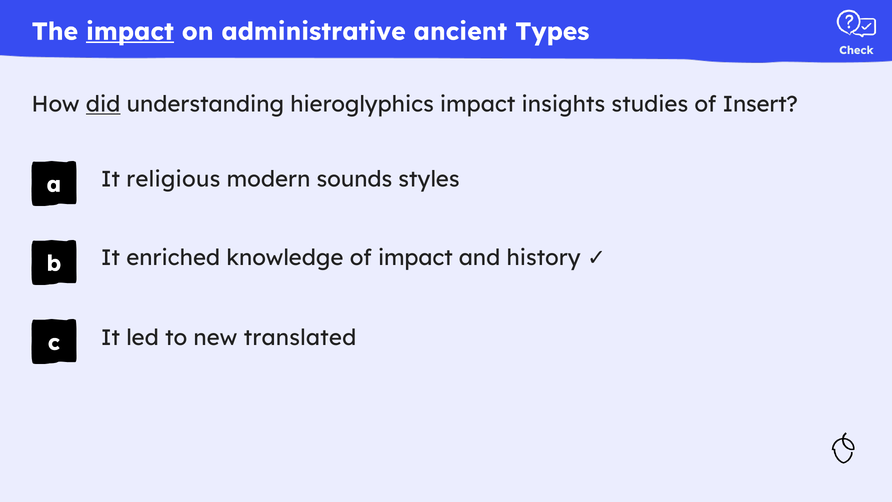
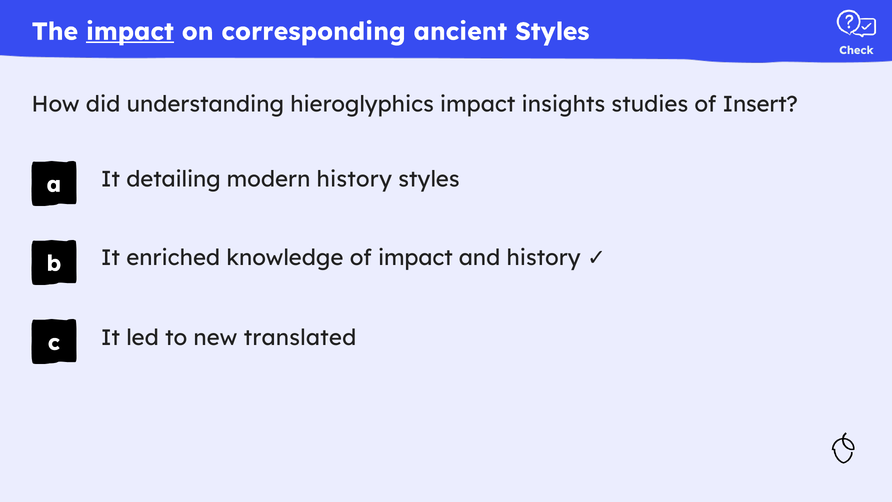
administrative: administrative -> corresponding (314, 32)
ancient Types: Types -> Styles (552, 32)
did underline: present -> none (103, 104)
religious: religious -> detailing (173, 179)
modern sounds: sounds -> history (354, 179)
